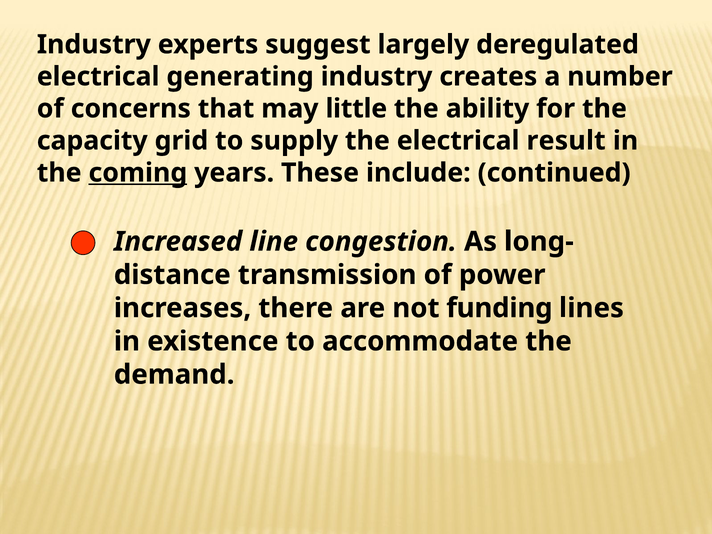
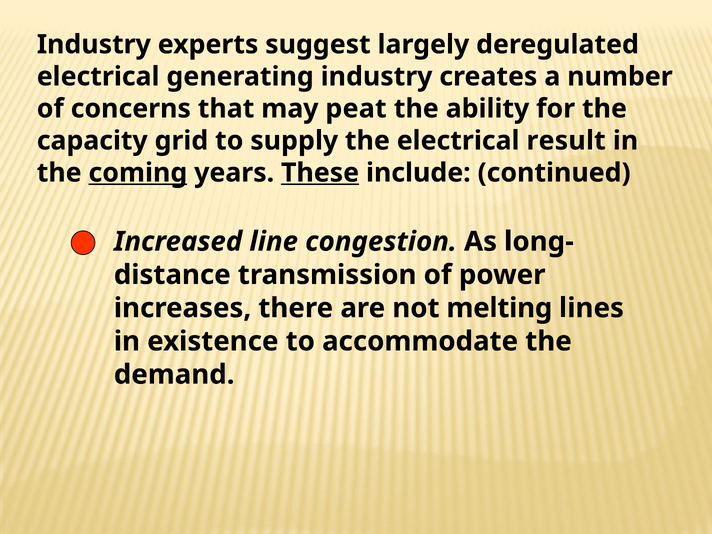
little: little -> peat (356, 109)
These underline: none -> present (320, 173)
funding: funding -> melting (499, 308)
